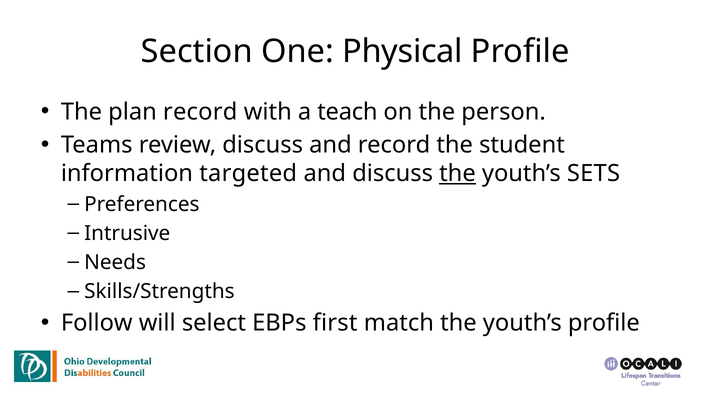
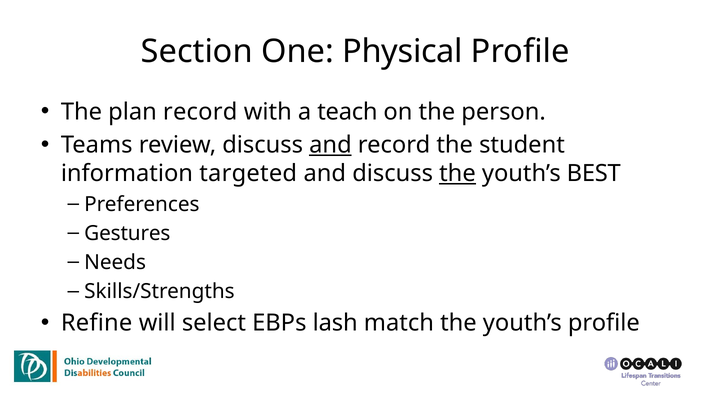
and underline: none -> present (330, 145)
SETS: SETS -> BEST (594, 174)
Intrusive: Intrusive -> Gestures (127, 233)
Follow: Follow -> Refine (97, 323)
first: first -> lash (335, 323)
